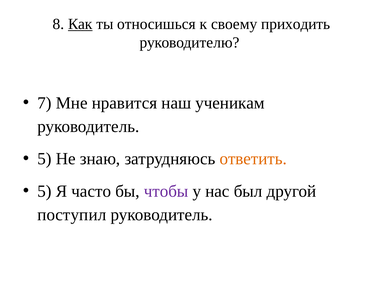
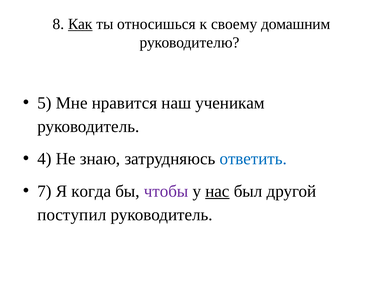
приходить: приходить -> домашним (296, 24)
7: 7 -> 5 (44, 103)
5: 5 -> 4 (44, 158)
ответить colour: orange -> blue (253, 158)
5: 5 -> 7 (44, 191)
часто: часто -> когда (91, 191)
нас underline: none -> present (217, 191)
